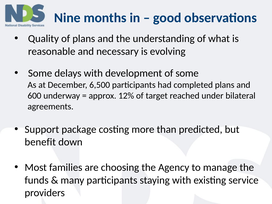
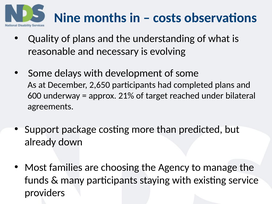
good: good -> costs (167, 18)
6,500: 6,500 -> 2,650 (100, 85)
12%: 12% -> 21% (126, 96)
benefit: benefit -> already (40, 142)
